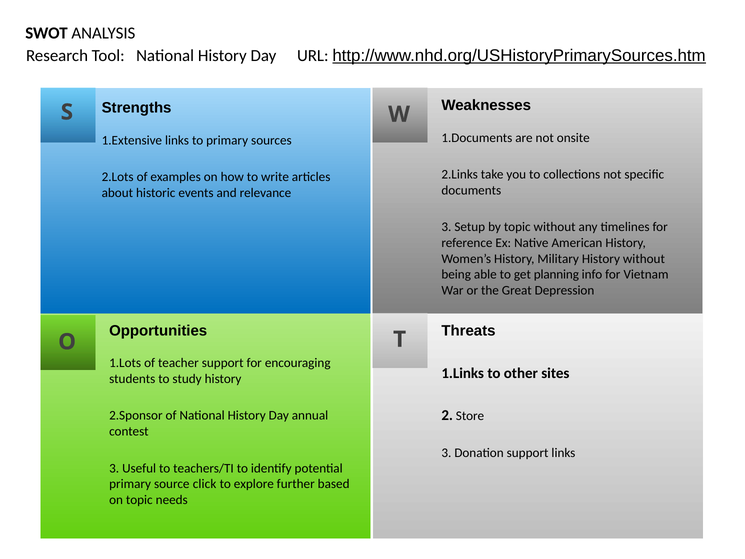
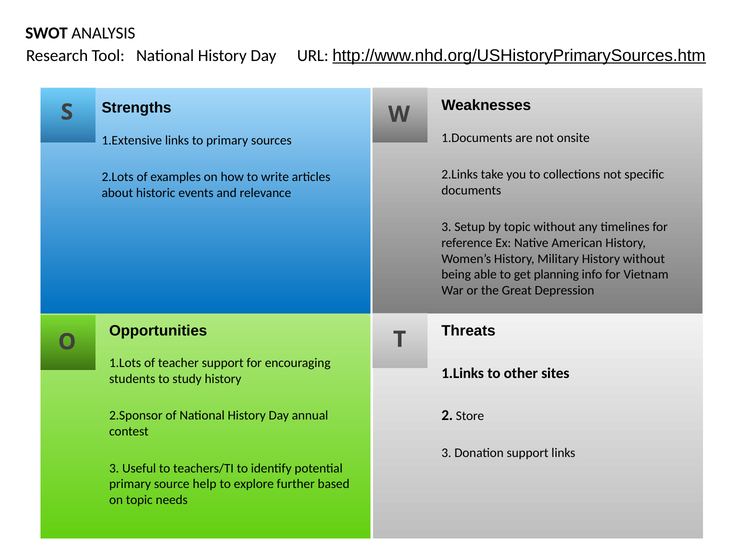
click: click -> help (205, 484)
